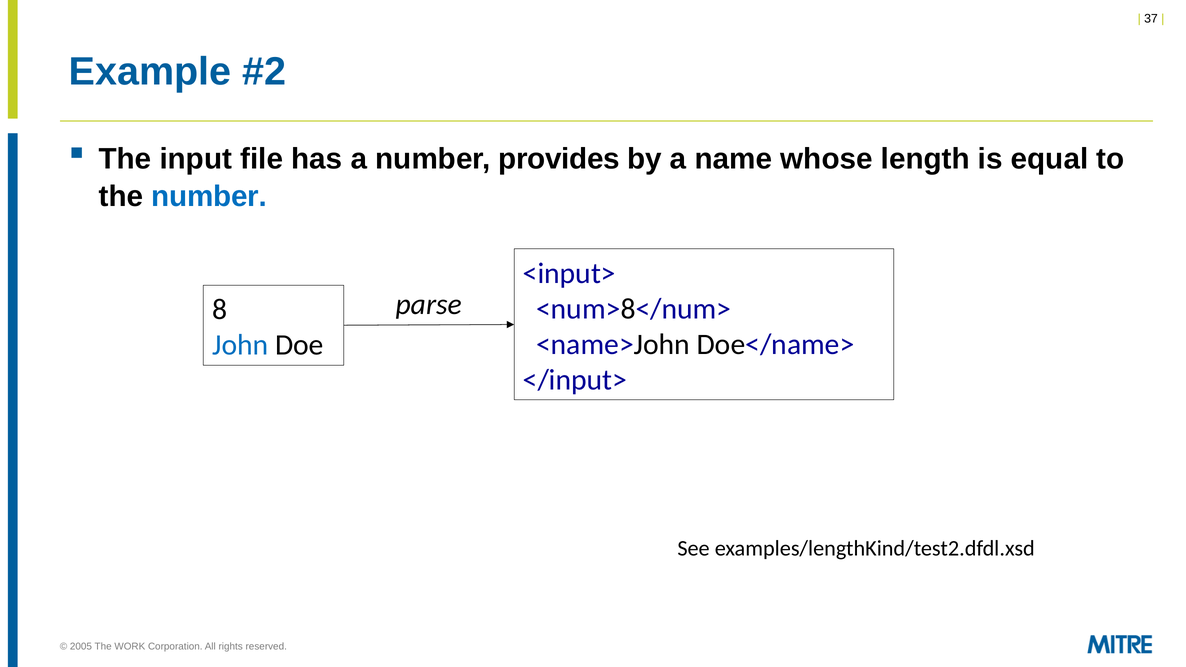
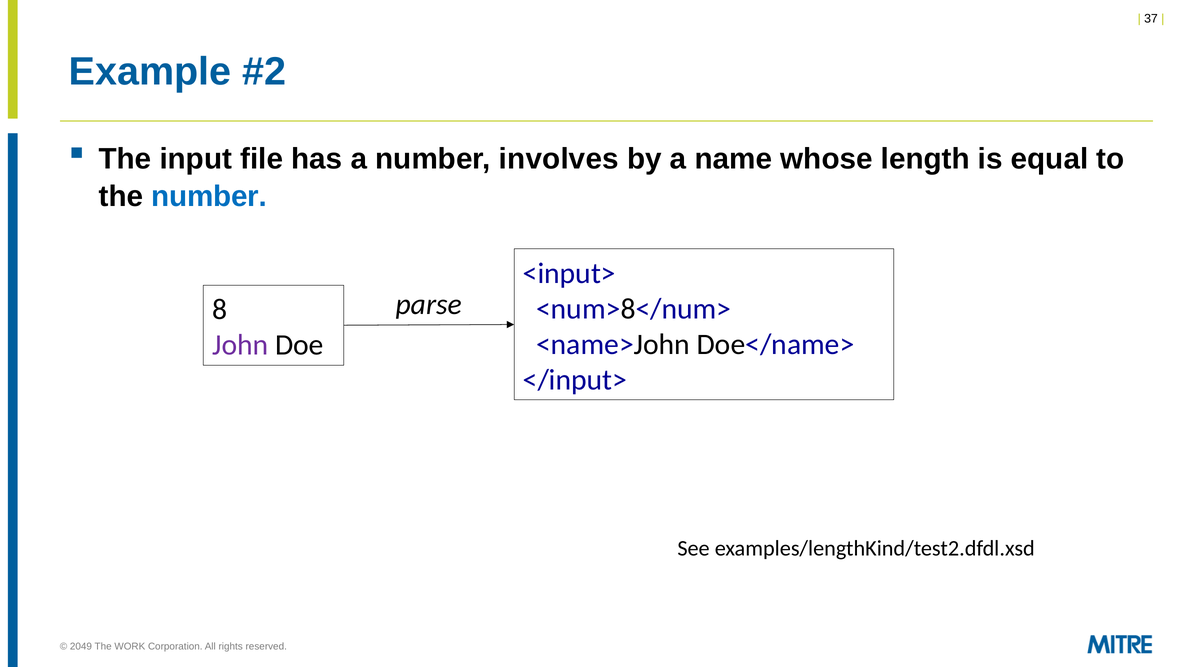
provides: provides -> involves (559, 159)
John colour: blue -> purple (240, 345)
2005: 2005 -> 2049 (81, 647)
